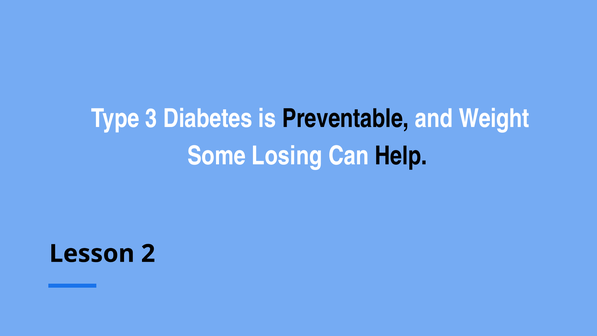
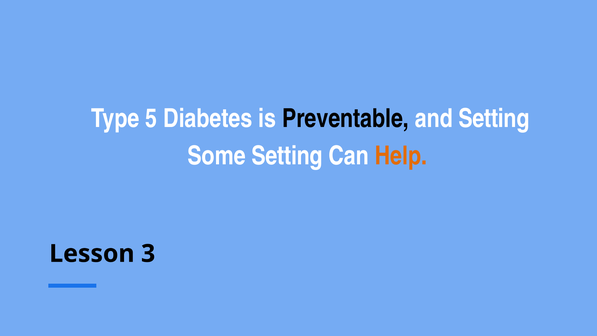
3: 3 -> 5 (151, 118)
and Weight: Weight -> Setting (494, 118)
Some Losing: Losing -> Setting (287, 156)
Help colour: black -> orange (401, 156)
2: 2 -> 3 (148, 254)
